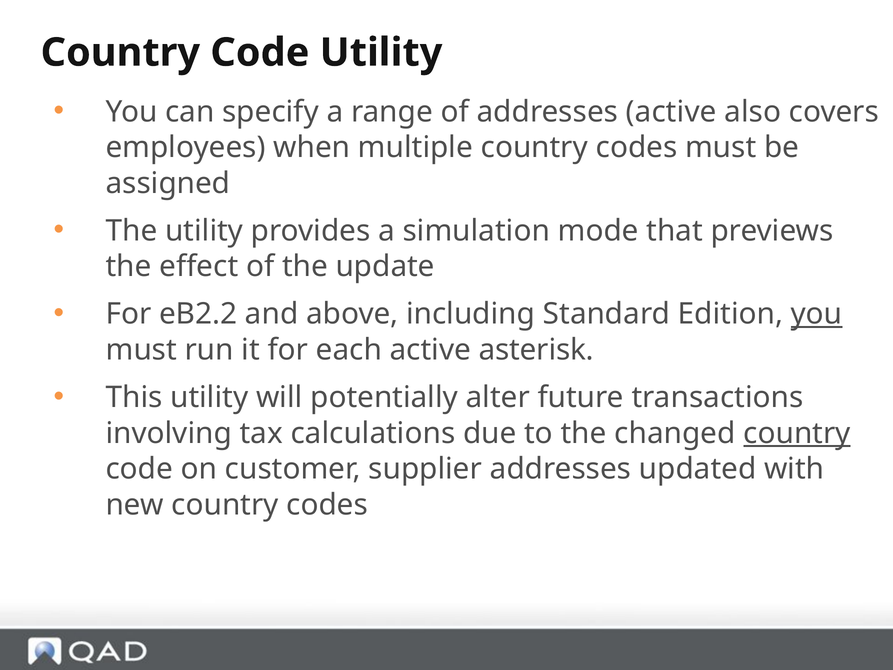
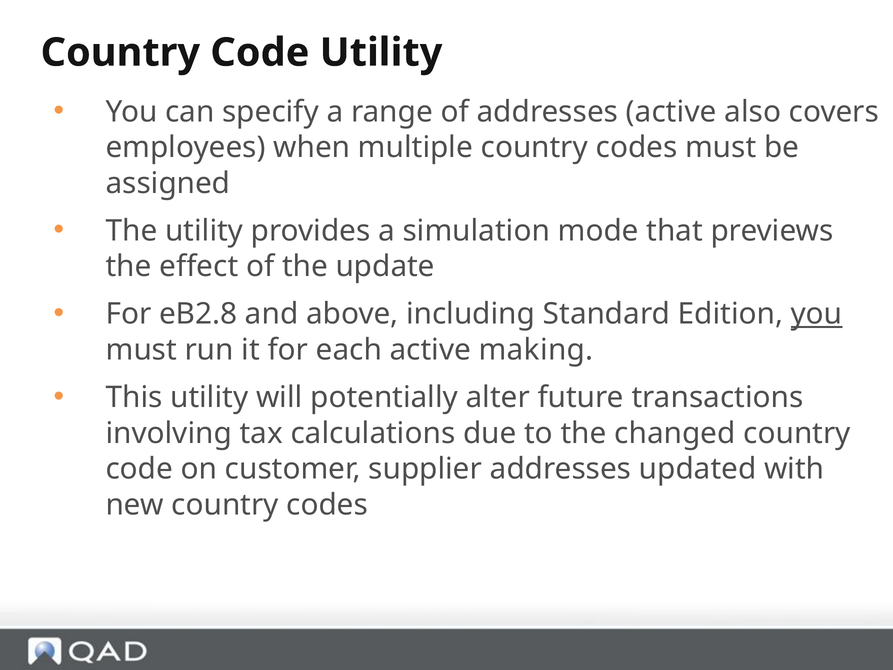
eB2.2: eB2.2 -> eB2.8 (198, 314)
asterisk: asterisk -> making (536, 350)
country underline: present -> none (797, 433)
